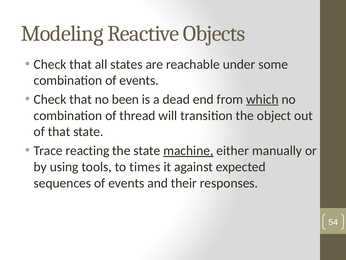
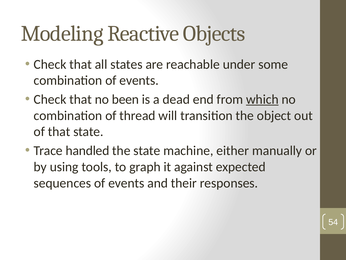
reacting: reacting -> handled (88, 150)
machine underline: present -> none (188, 150)
times: times -> graph (145, 167)
